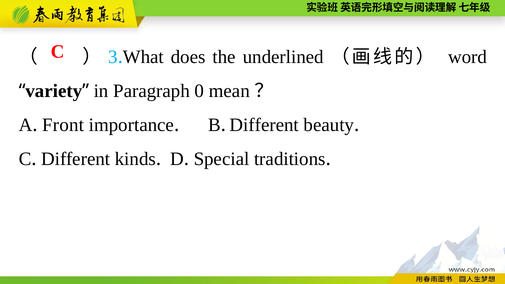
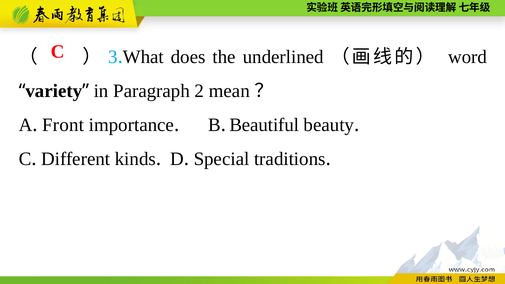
0: 0 -> 2 (199, 91)
Different: Different -> Beautiful (264, 125)
